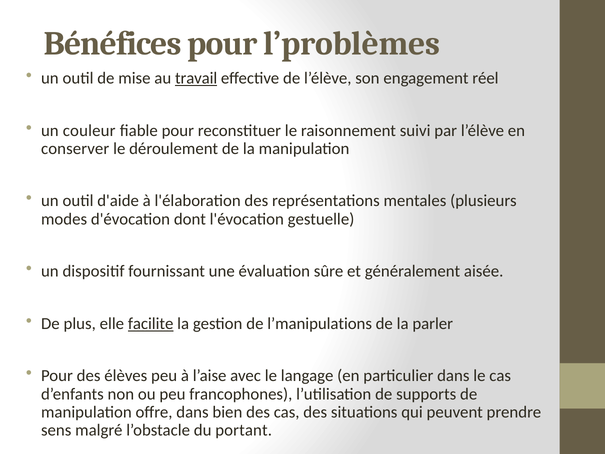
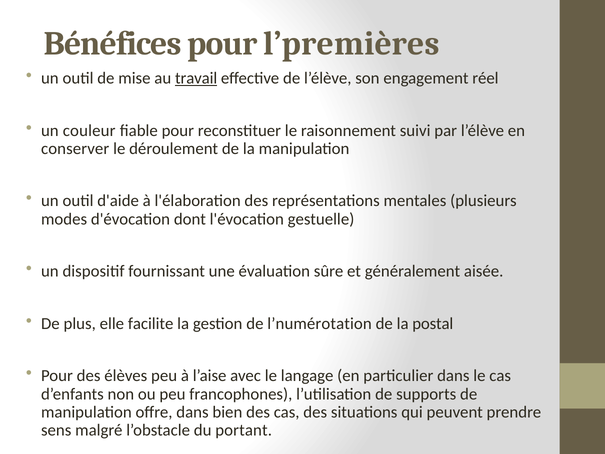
l’problèmes: l’problèmes -> l’premières (351, 44)
facilite underline: present -> none (151, 323)
l’manipulations: l’manipulations -> l’numérotation (320, 323)
parler: parler -> postal (433, 323)
